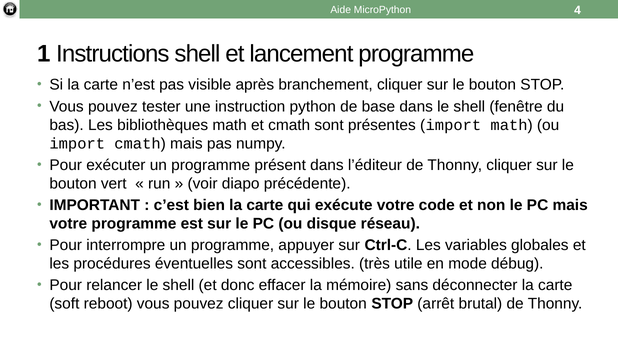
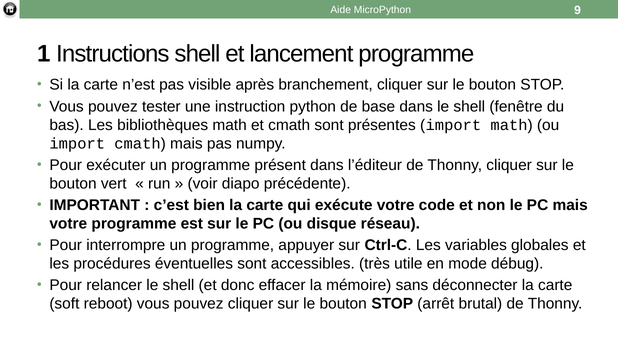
4: 4 -> 9 (578, 10)
